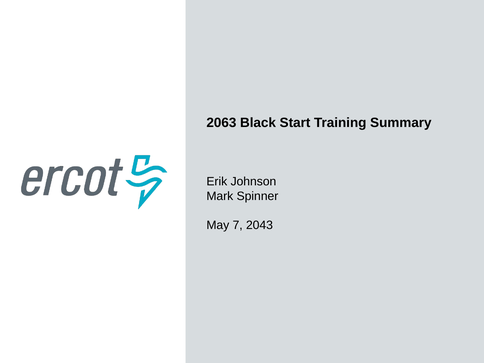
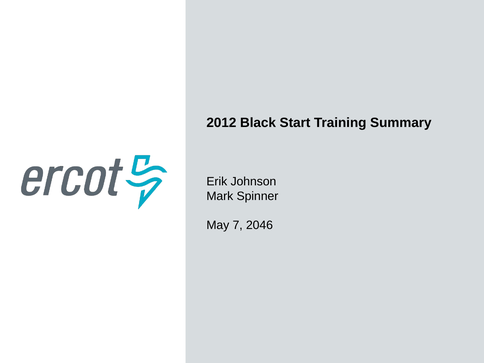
2063: 2063 -> 2012 (221, 123)
2043: 2043 -> 2046 (259, 225)
